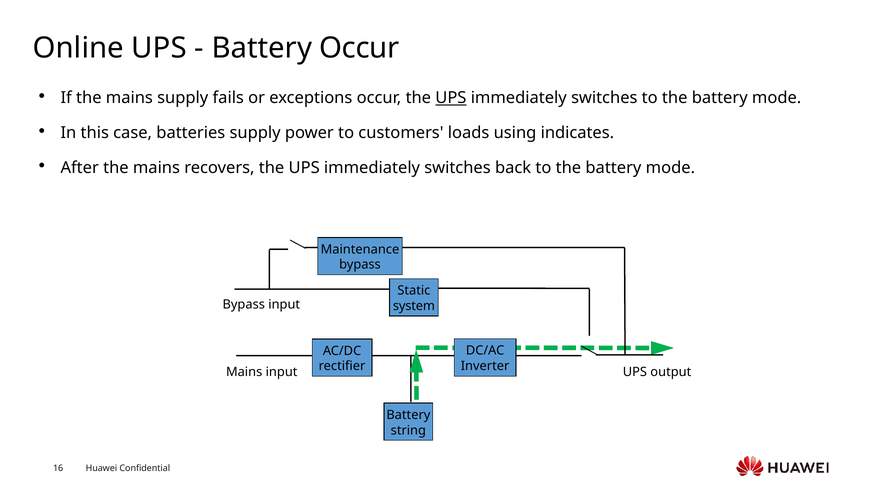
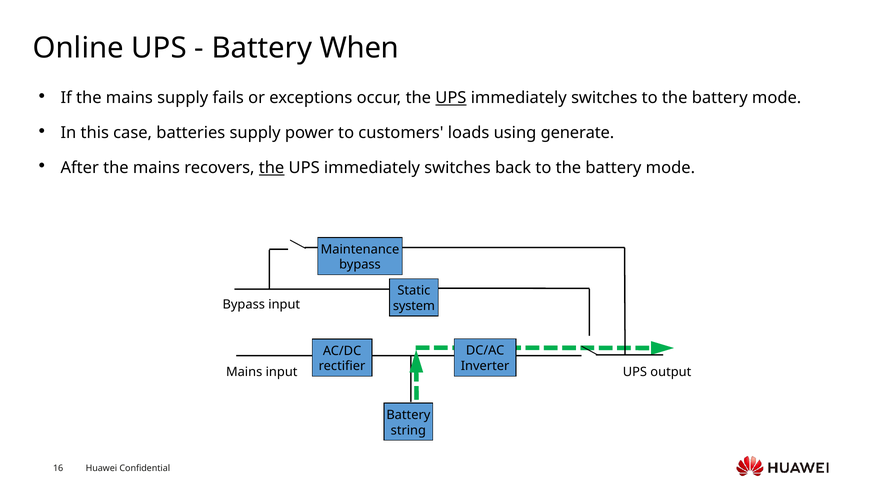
Battery Occur: Occur -> When (359, 48)
indicates: indicates -> generate (577, 133)
the underline: none -> present (272, 168)
